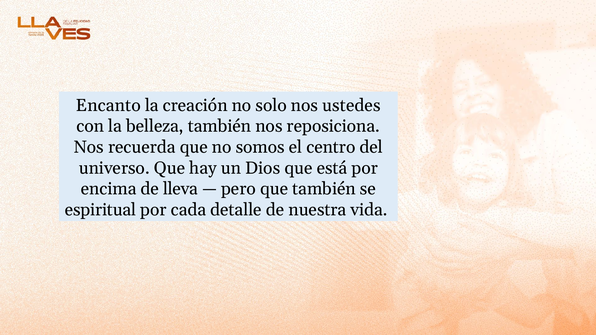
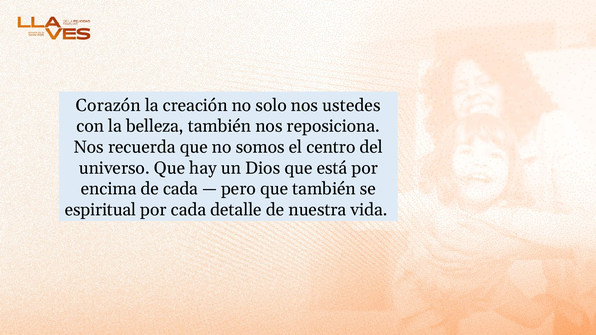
Encanto: Encanto -> Corazón (108, 105)
de lleva: lleva -> cada (181, 189)
